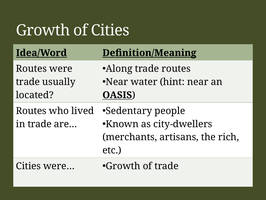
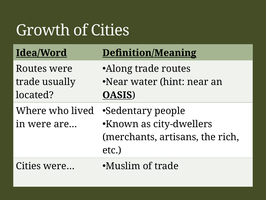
Routes: Routes -> Where (31, 111)
in trade: trade -> were (40, 124)
Growth: Growth -> Muslim (123, 166)
